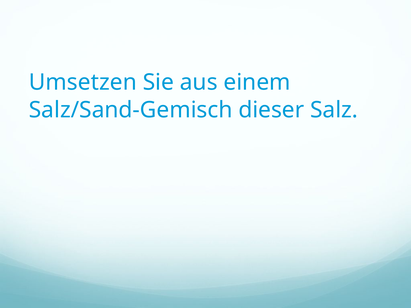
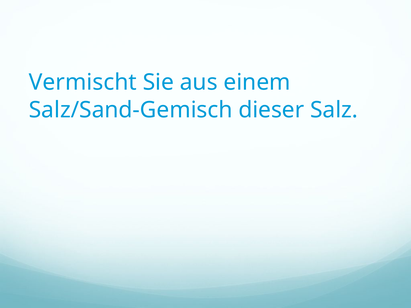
Umsetzen: Umsetzen -> Vermischt (83, 83)
